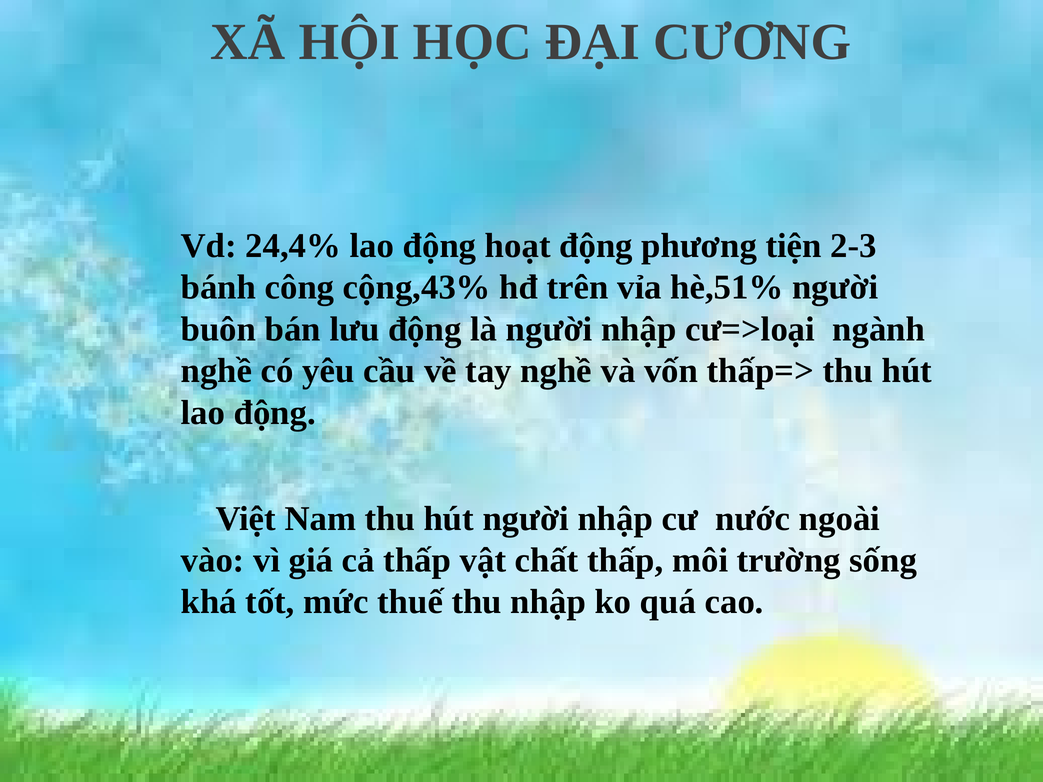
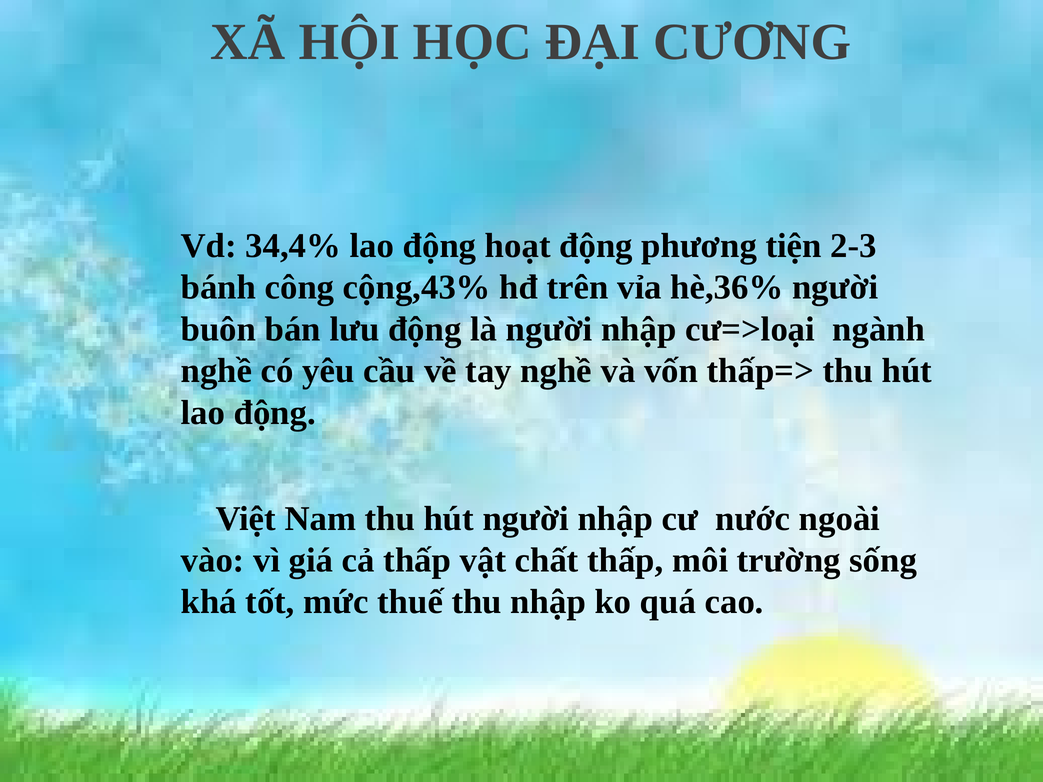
24,4%: 24,4% -> 34,4% (293, 246)
hè,51%: hè,51% -> hè,36% (727, 288)
